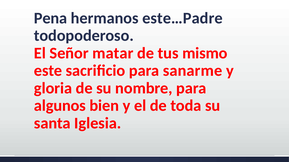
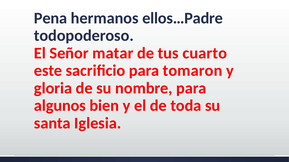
este…Padre: este…Padre -> ellos…Padre (183, 18)
mismo: mismo -> cuarto (205, 53)
sanarme: sanarme -> tomaron (193, 71)
